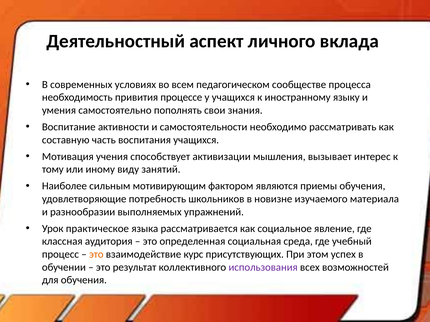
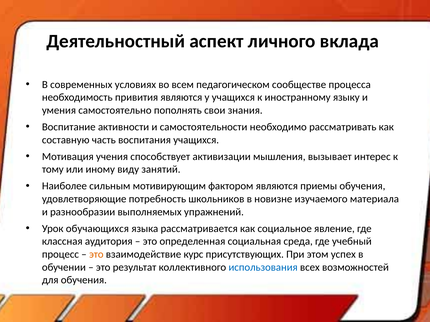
привития процессе: процессе -> являются (181, 98)
практическое: практическое -> обучающихся (97, 229)
использования colour: purple -> blue (263, 268)
